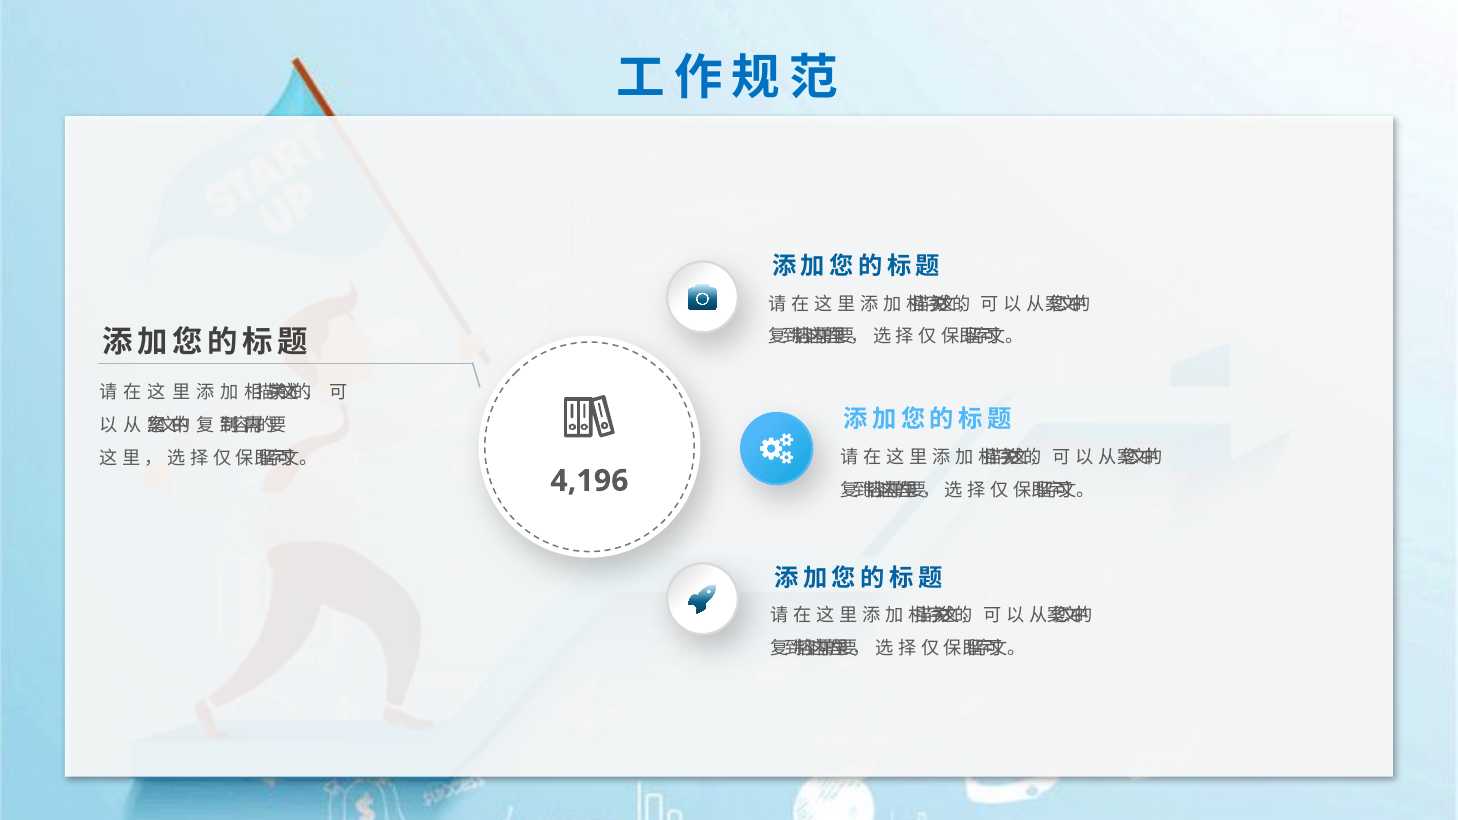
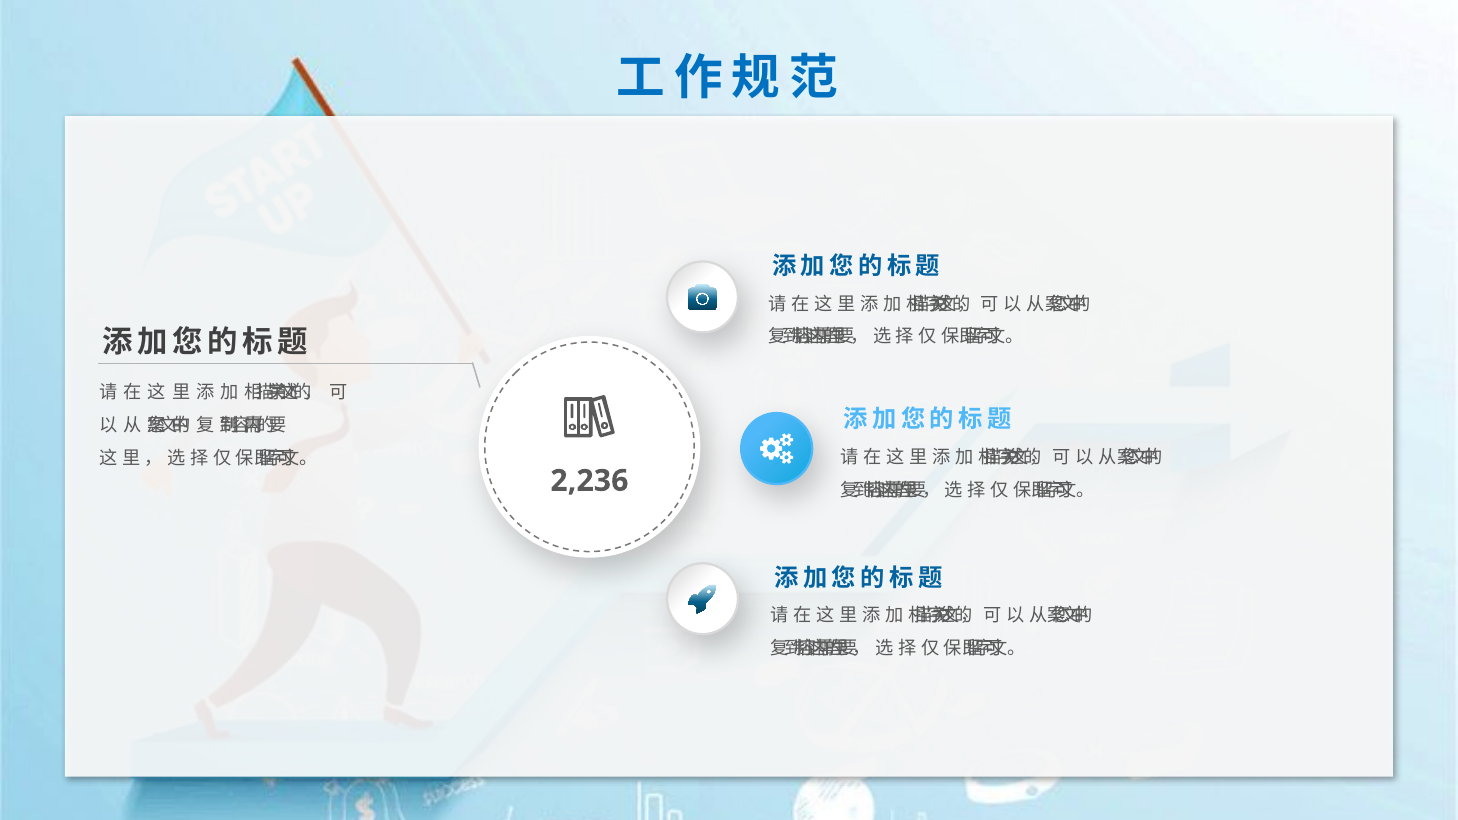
4,196: 4,196 -> 2,236 (589, 481)
